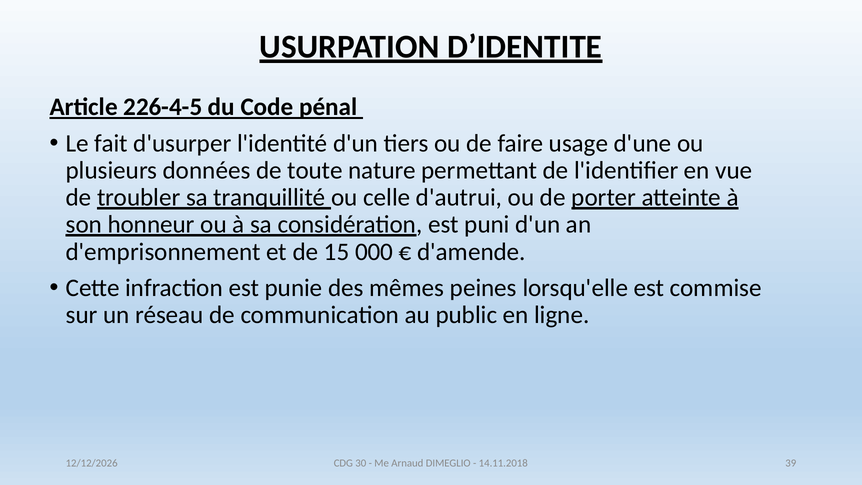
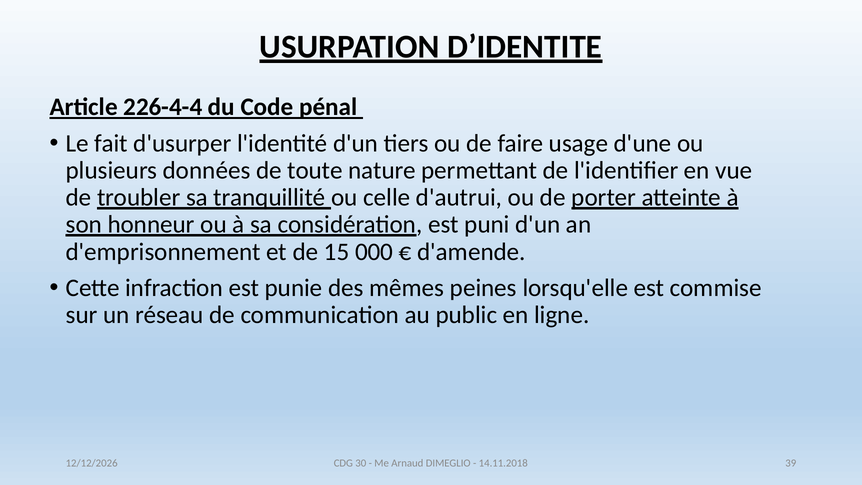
226-4-5: 226-4-5 -> 226-4-4 (163, 107)
